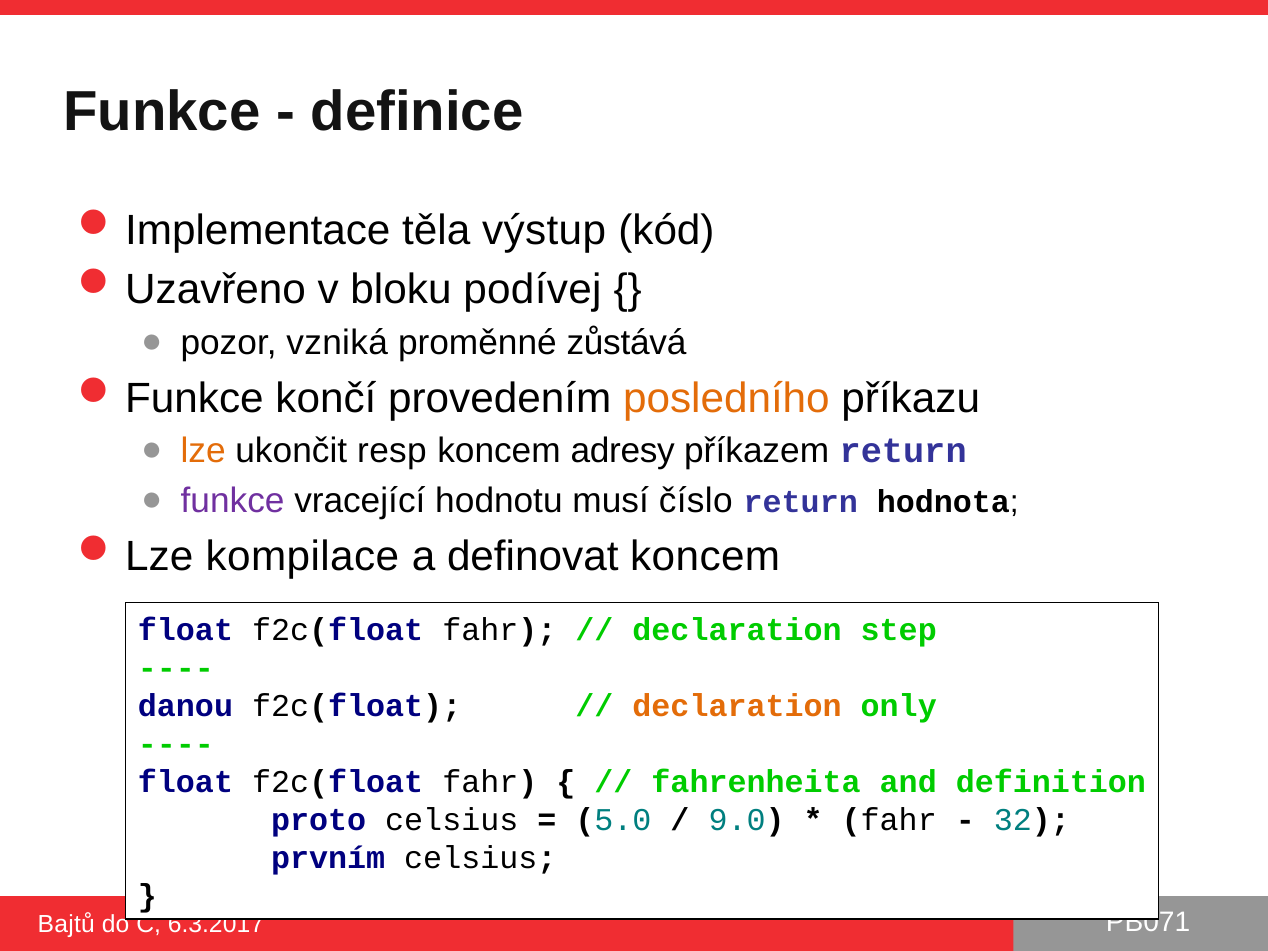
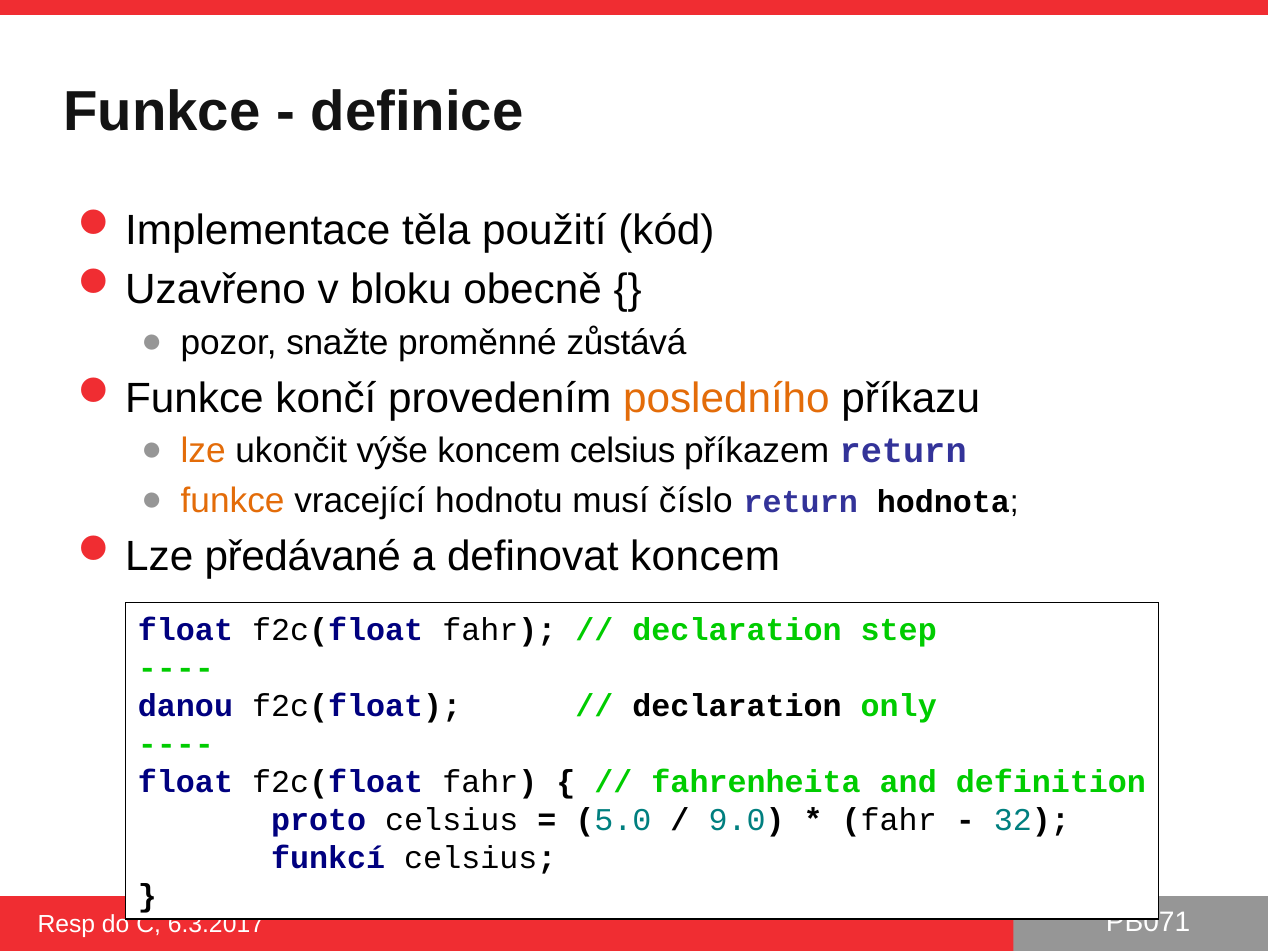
výstup: výstup -> použití (544, 231)
podívej: podívej -> obecně (533, 290)
vzniká: vzniká -> snažte (338, 343)
resp: resp -> výše (392, 451)
koncem adresy: adresy -> celsius (623, 451)
funkce colour: purple -> orange (233, 501)
kompilace: kompilace -> předávané (303, 556)
declaration colour: orange -> black (737, 706)
prvním: prvním -> funkcí (328, 858)
Bajtů: Bajtů -> Resp (66, 924)
